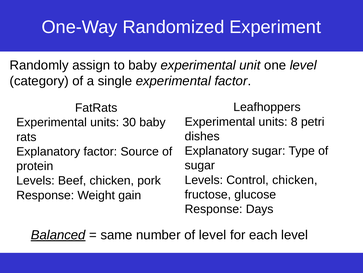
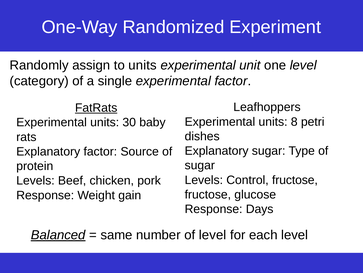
to baby: baby -> units (143, 65)
FatRats underline: none -> present (96, 108)
Control chicken: chicken -> fructose (295, 180)
